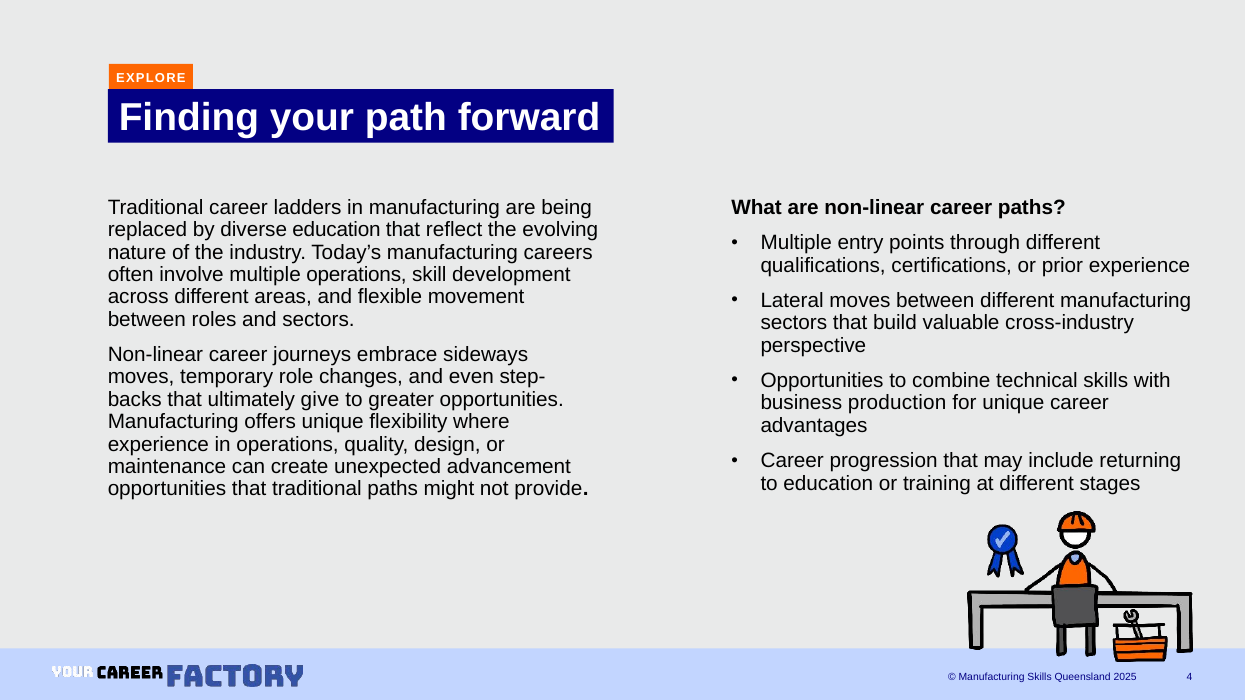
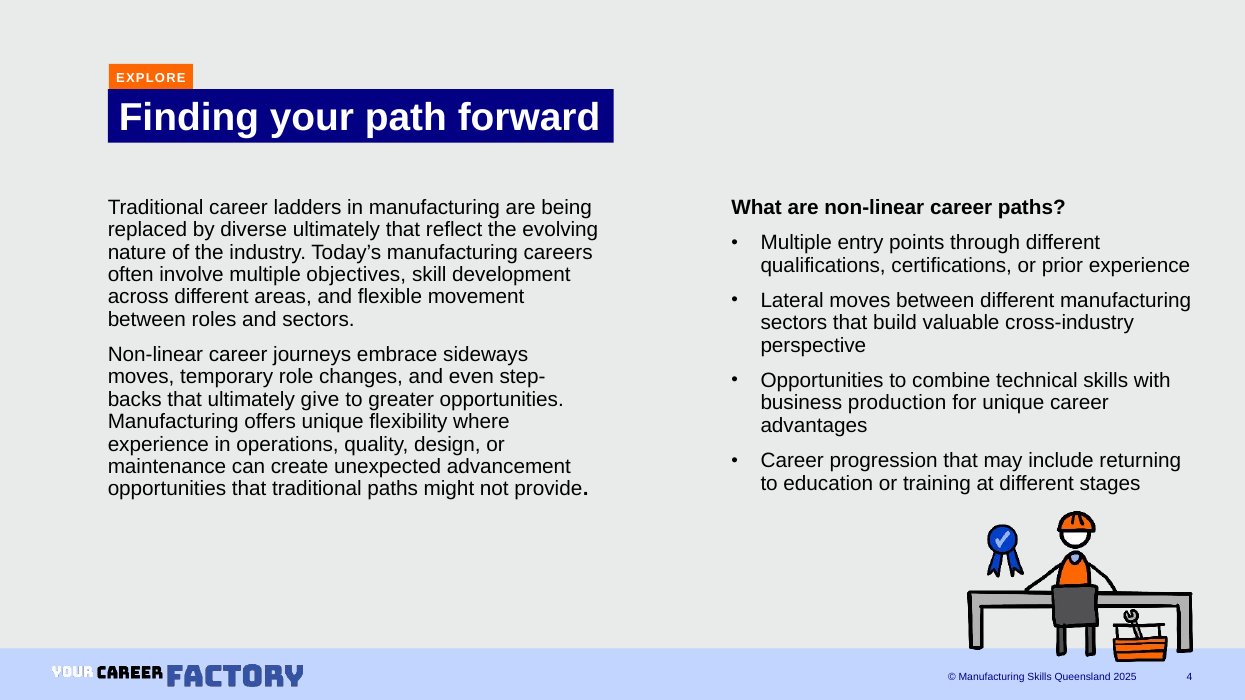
diverse education: education -> ultimately (336, 230)
multiple operations: operations -> objectives (356, 275)
